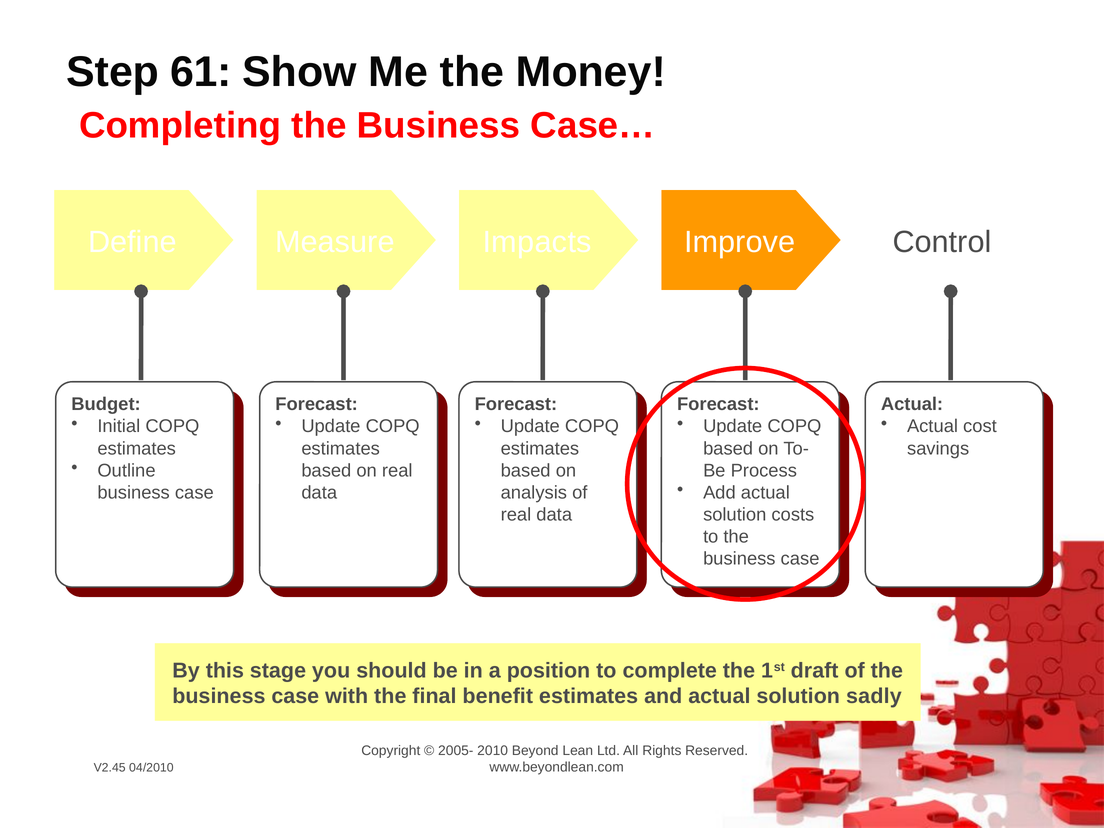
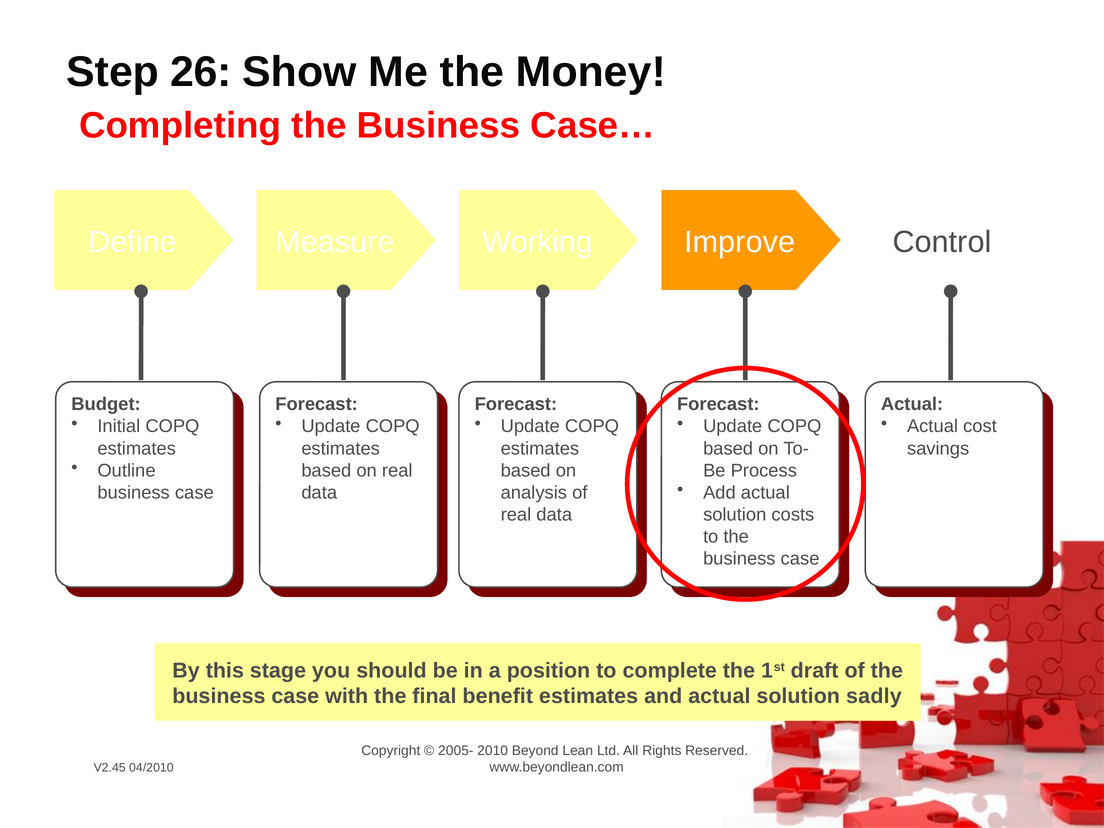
61: 61 -> 26 (201, 72)
Impacts: Impacts -> Working (537, 242)
